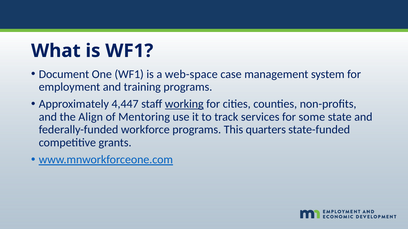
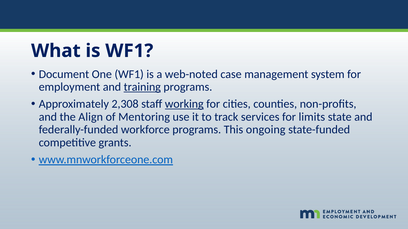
web-space: web-space -> web-noted (191, 74)
training underline: none -> present (142, 87)
4,447: 4,447 -> 2,308 (125, 104)
some: some -> limits (312, 117)
quarters: quarters -> ongoing (266, 130)
